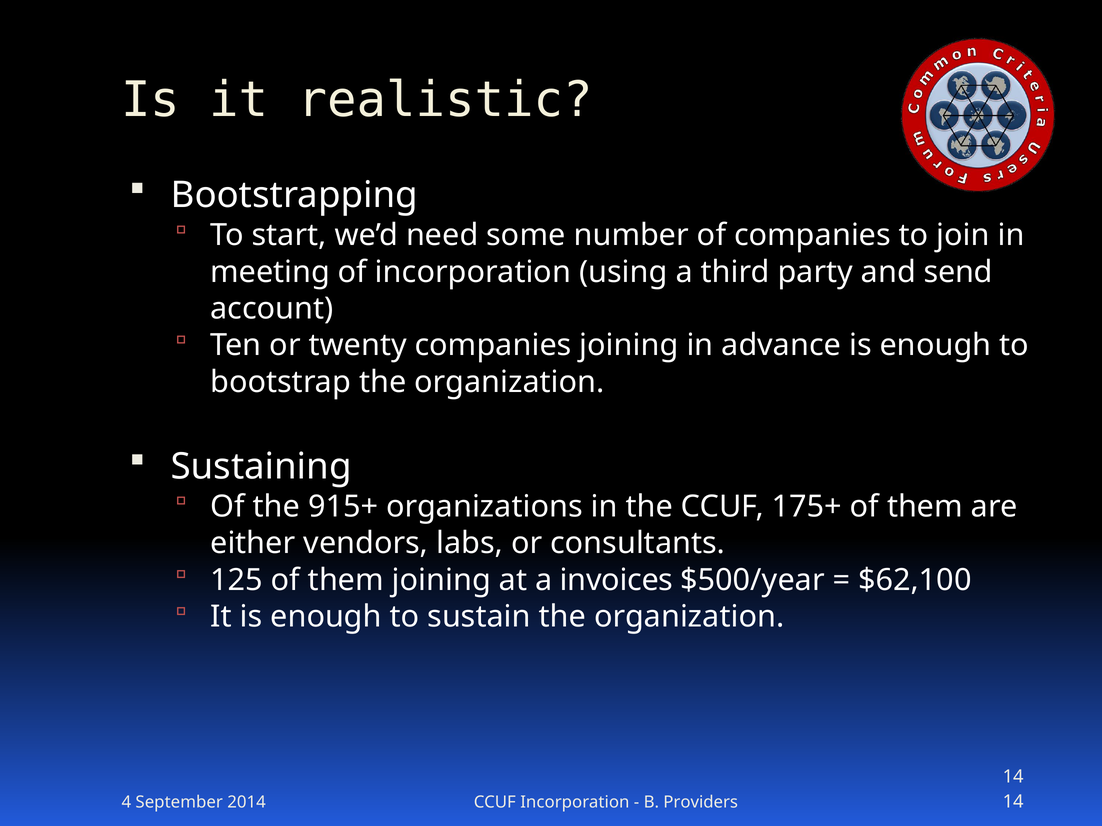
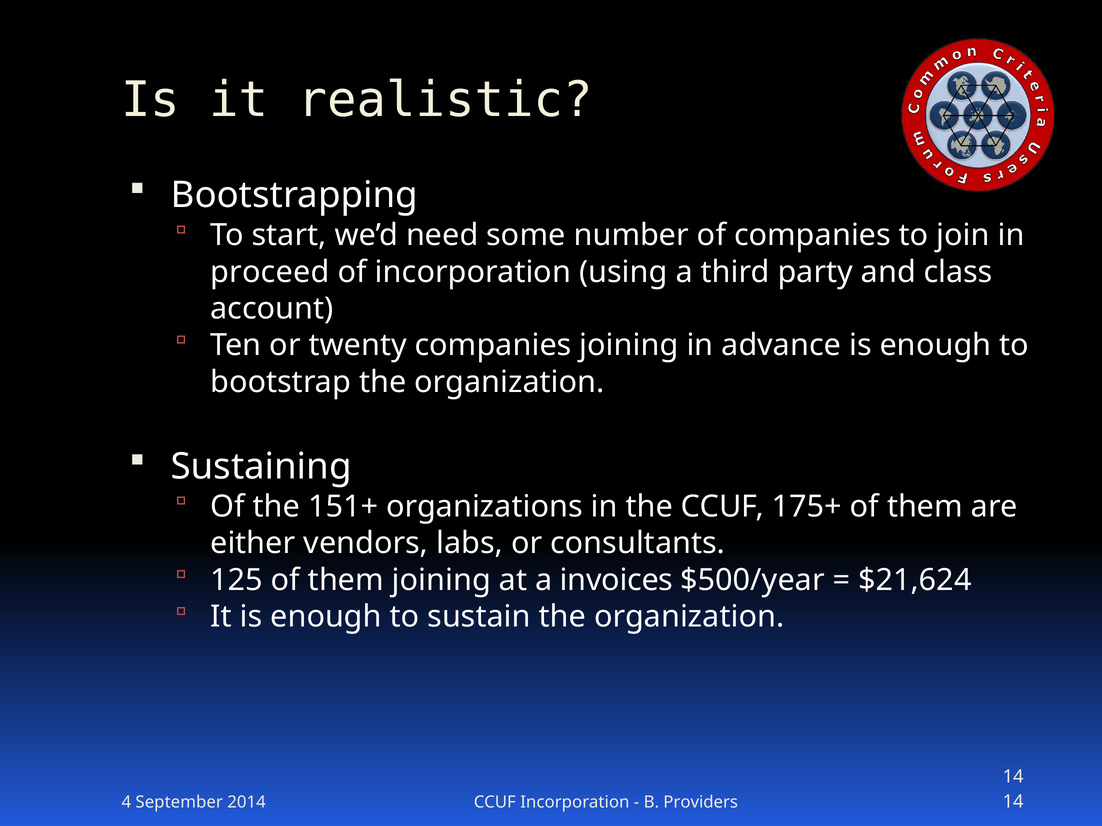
meeting: meeting -> proceed (270, 272)
send: send -> class (958, 272)
915+: 915+ -> 151+ (343, 507)
$62,100: $62,100 -> $21,624 (915, 580)
